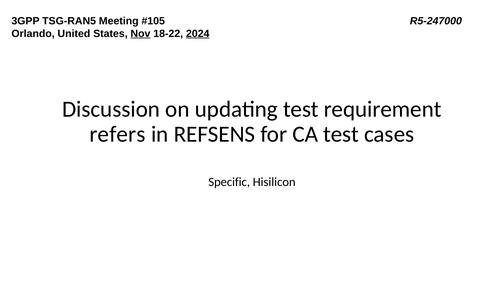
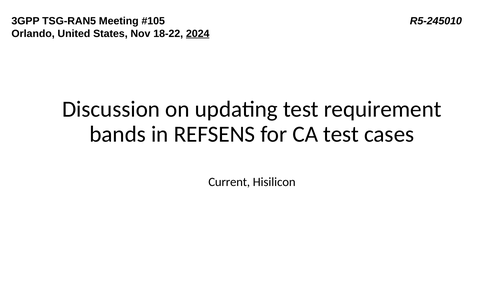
R5-247000: R5-247000 -> R5-245010 (436, 21)
Nov underline: present -> none (140, 34)
refers: refers -> bands (118, 134)
Specific: Specific -> Current (229, 182)
